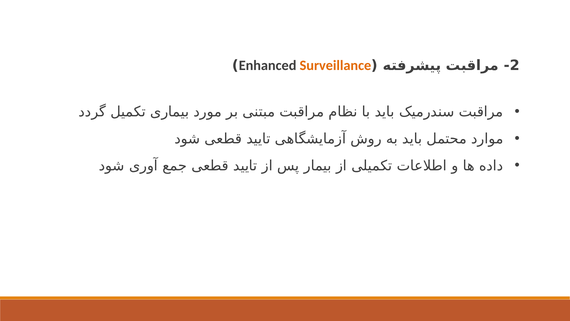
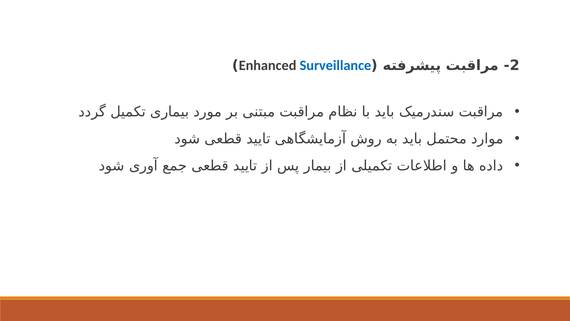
Surveillance colour: orange -> blue (335, 65)
